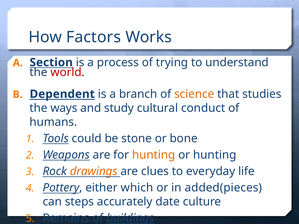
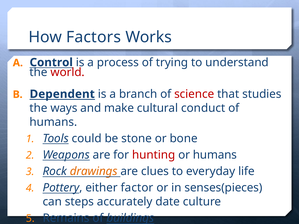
Section: Section -> Control (51, 63)
science colour: orange -> red (194, 94)
study: study -> make (119, 108)
hunting colour: orange -> red (154, 155)
or hunting: hunting -> humans (215, 155)
which: which -> factor (137, 188)
added(pieces: added(pieces -> senses(pieces (223, 188)
